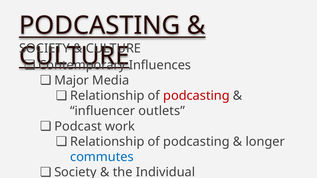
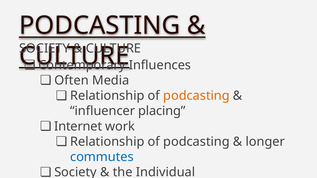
Major: Major -> Often (72, 81)
podcasting colour: red -> orange (196, 96)
outlets: outlets -> placing (162, 111)
Podcast: Podcast -> Internet (78, 127)
